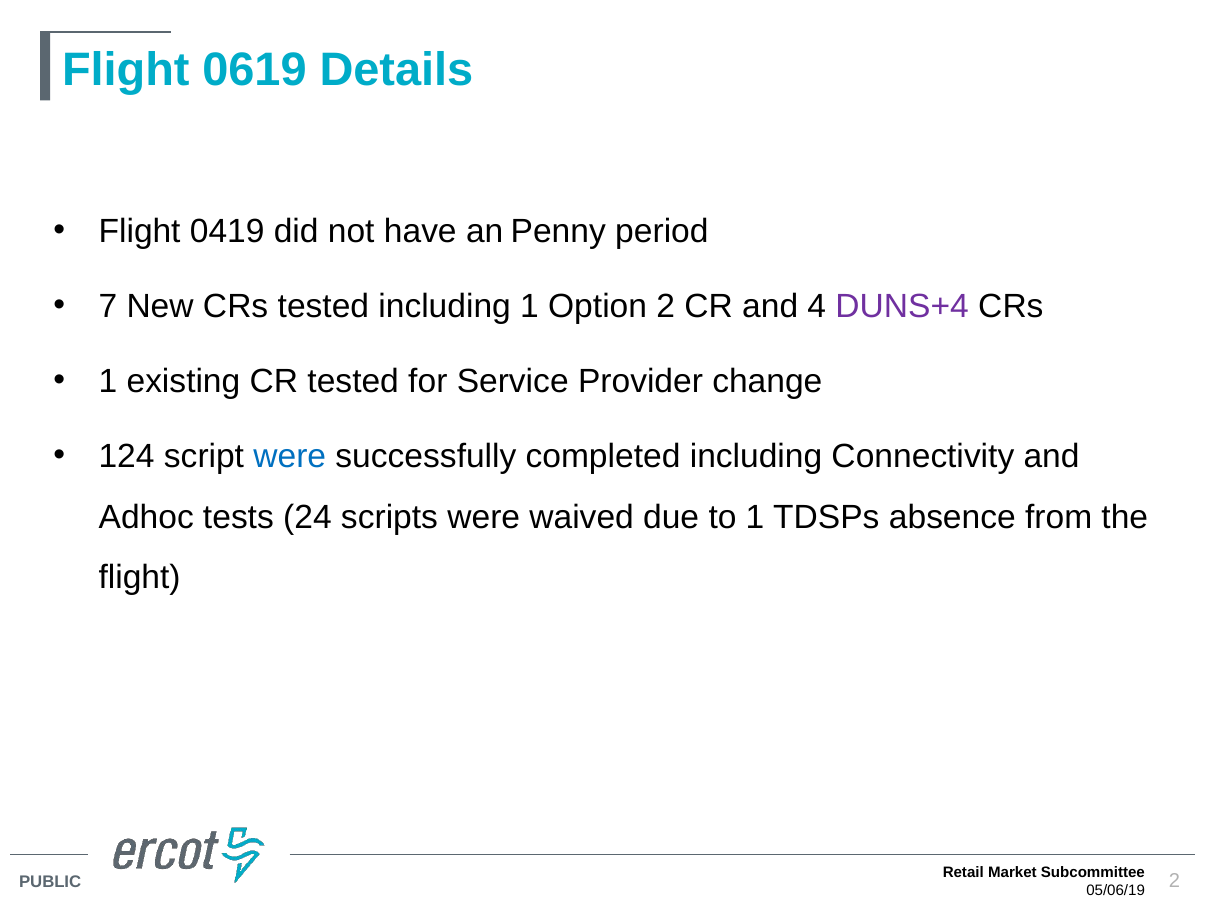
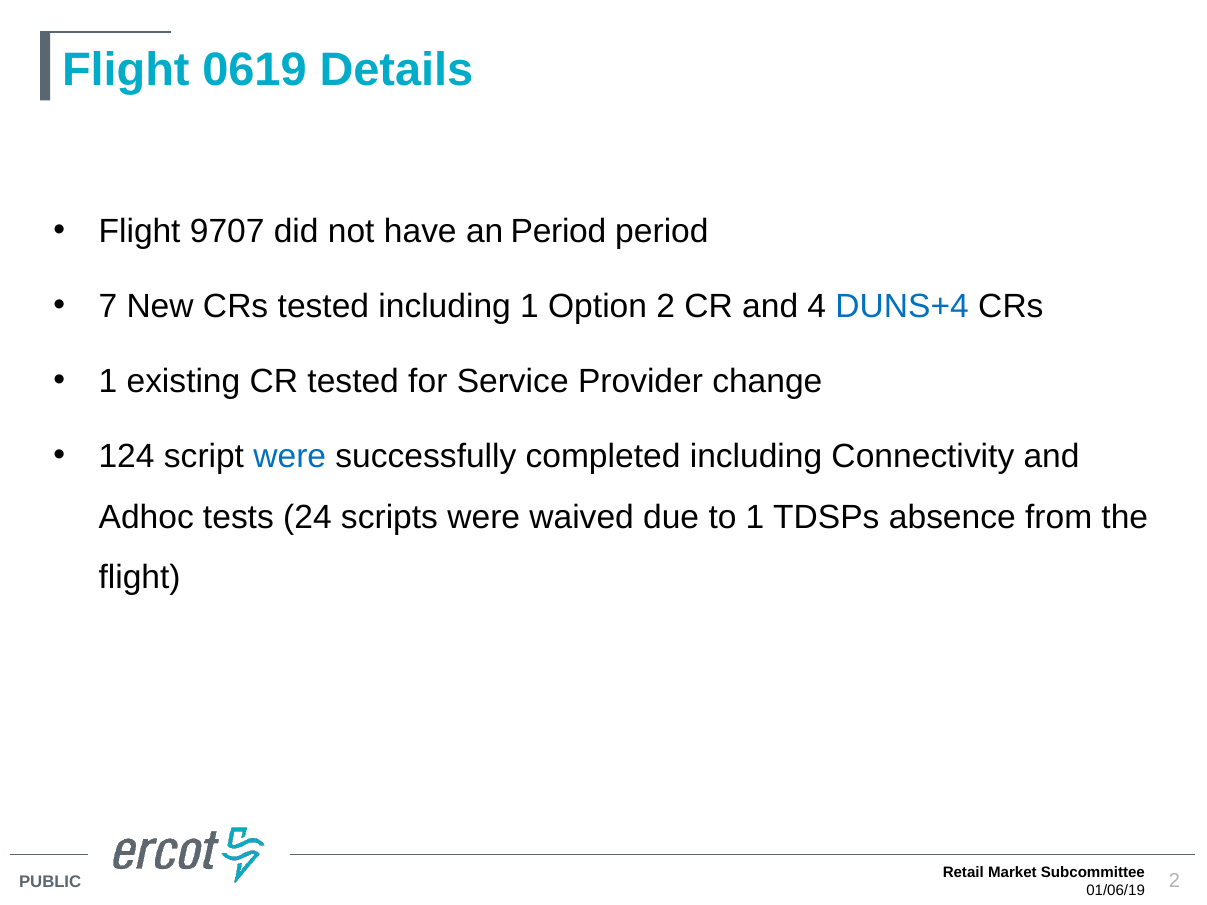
0419: 0419 -> 9707 (227, 232)
an Penny: Penny -> Period (558, 232)
DUNS+4 colour: purple -> blue (902, 307)
05/06/19: 05/06/19 -> 01/06/19 (1116, 891)
